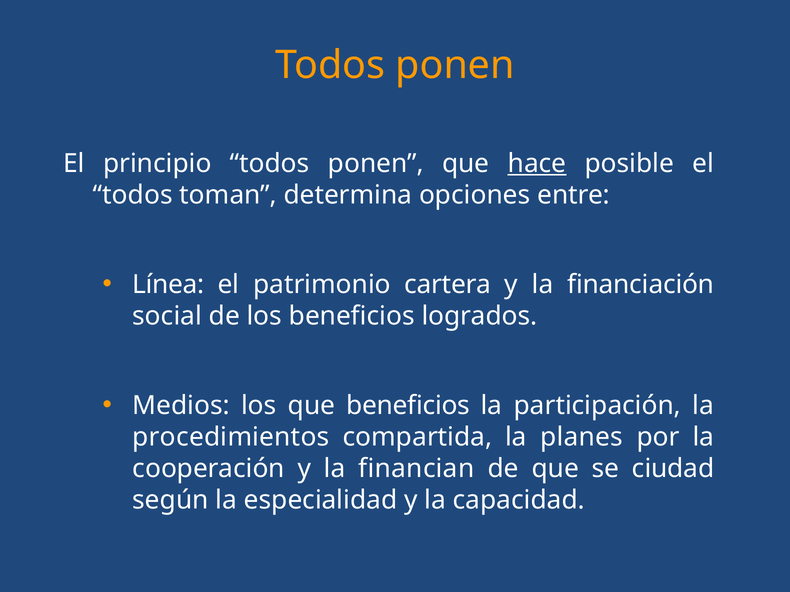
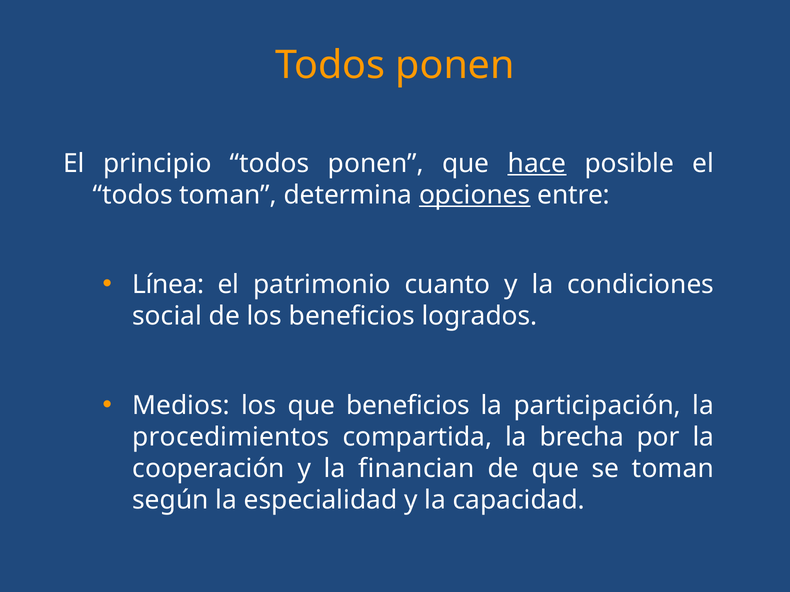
opciones underline: none -> present (475, 195)
cartera: cartera -> cuanto (448, 285)
financiación: financiación -> condiciones (641, 285)
planes: planes -> brecha (582, 437)
se ciudad: ciudad -> toman (673, 469)
